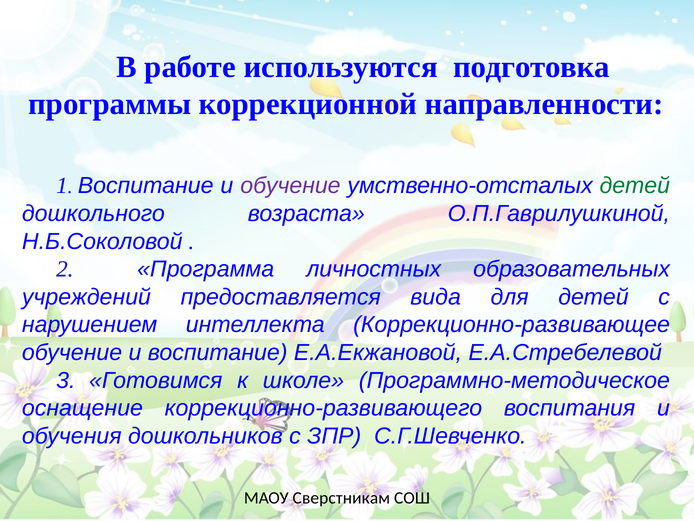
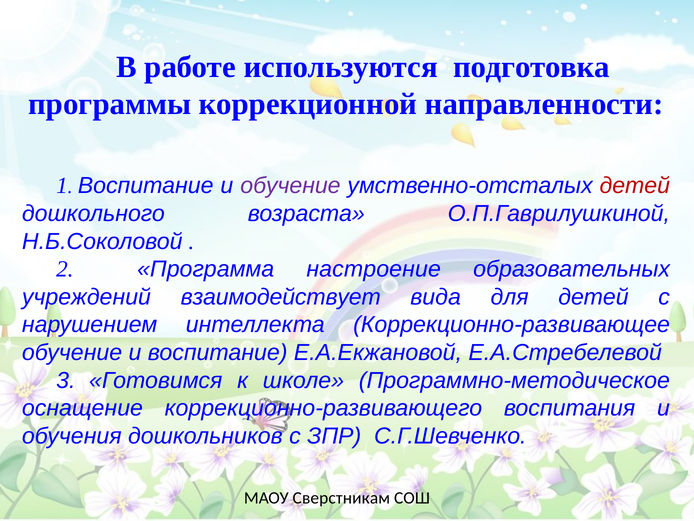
детей colour: green -> red (635, 186)
личностных: личностных -> настроение (374, 269)
предоставляется: предоставляется -> взаимодействует (281, 297)
